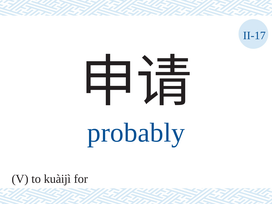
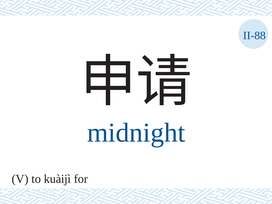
II-17: II-17 -> II-88 (254, 36)
probably: probably -> midnight (136, 133)
